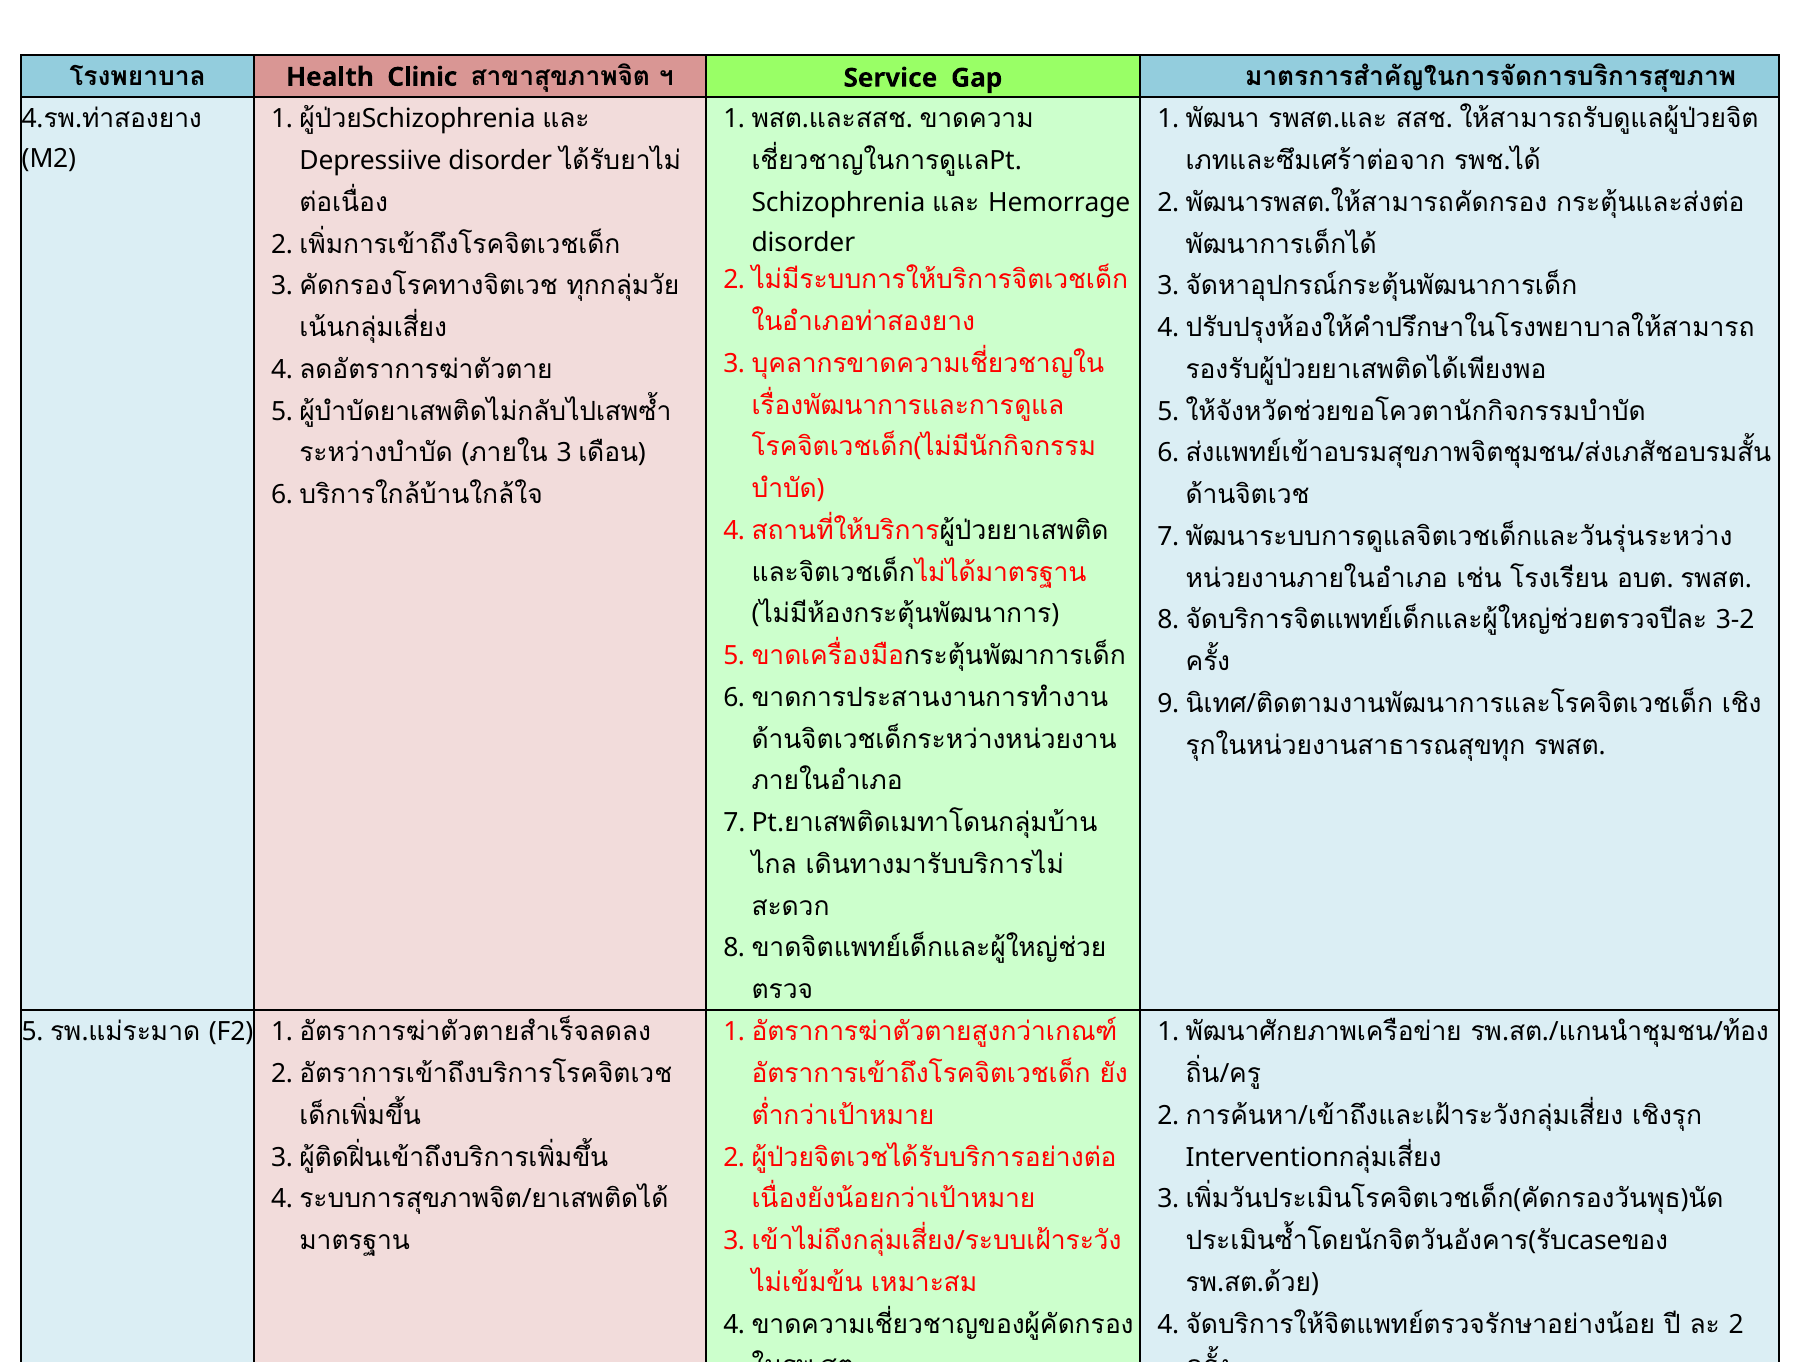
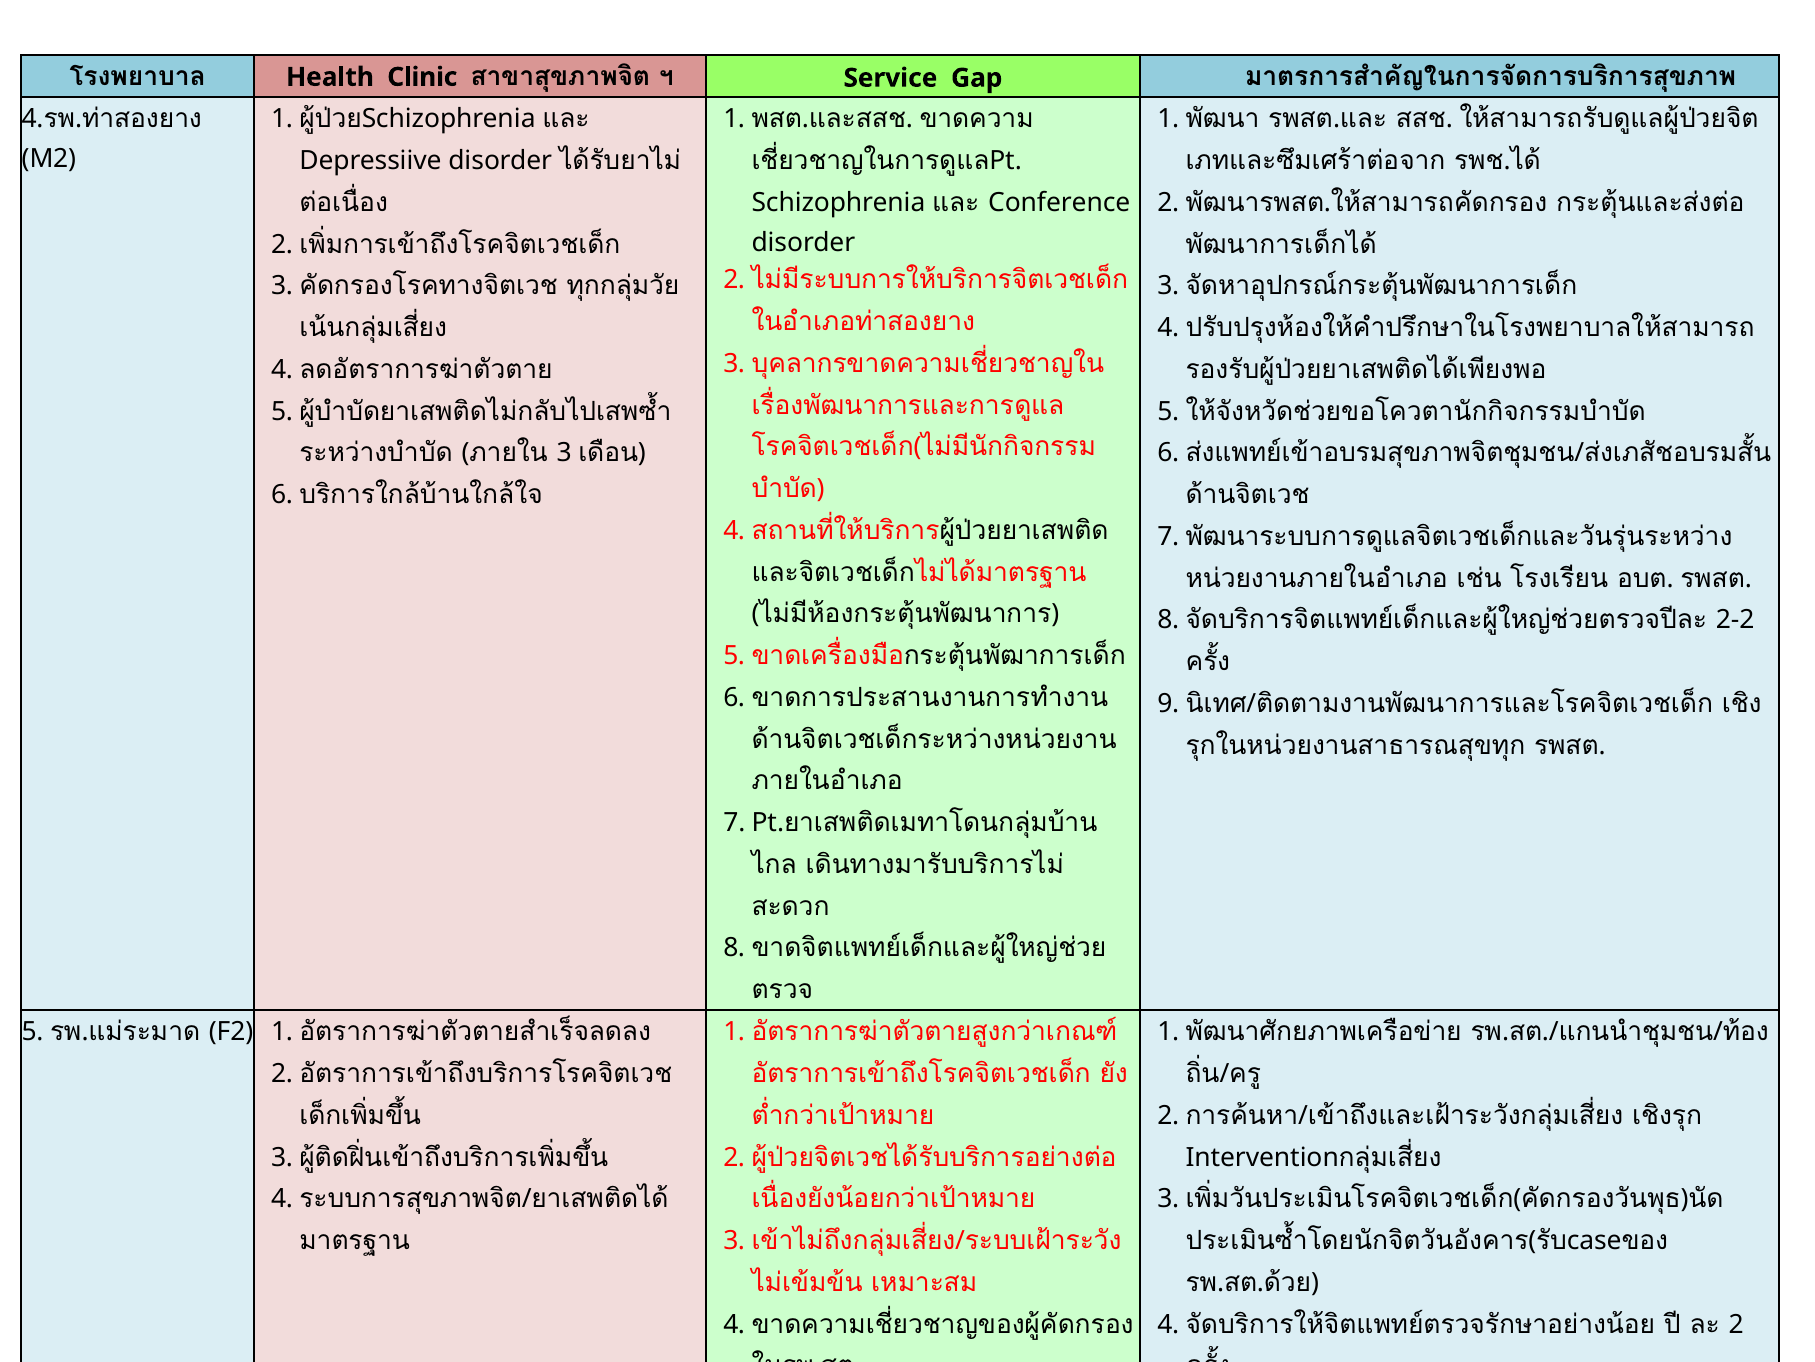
Hemorrage: Hemorrage -> Conference (1059, 203)
3-2: 3-2 -> 2-2 (1735, 620)
